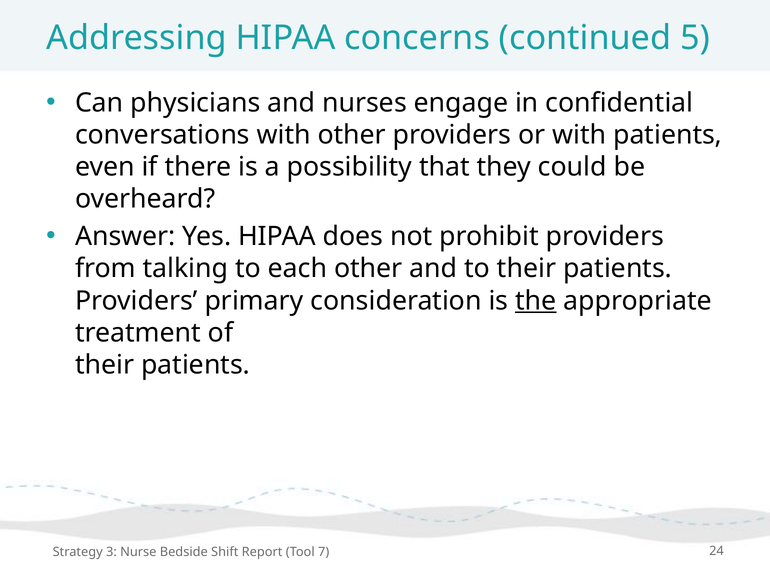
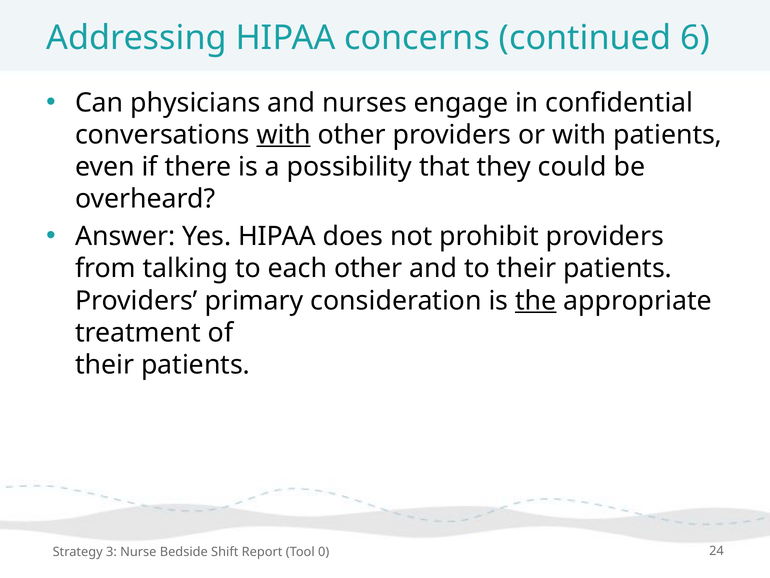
5: 5 -> 6 (695, 38)
with underline: none -> present (284, 135)
7: 7 -> 0 (324, 552)
